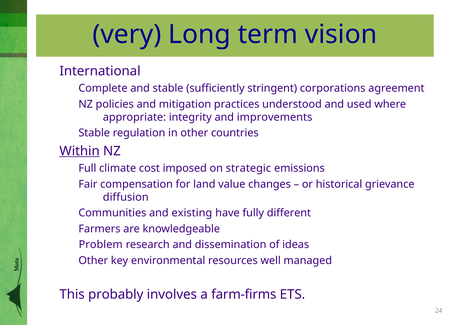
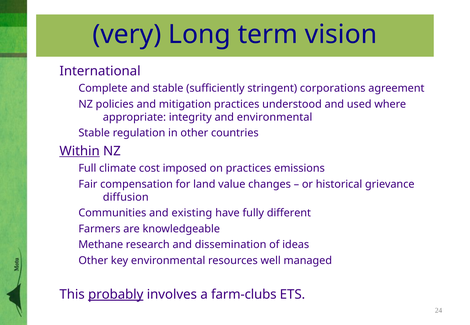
and improvements: improvements -> environmental (275, 117)
on strategic: strategic -> practices (248, 168)
Problem: Problem -> Methane (101, 245)
probably underline: none -> present (116, 295)
farm-firms: farm-firms -> farm-clubs (244, 295)
